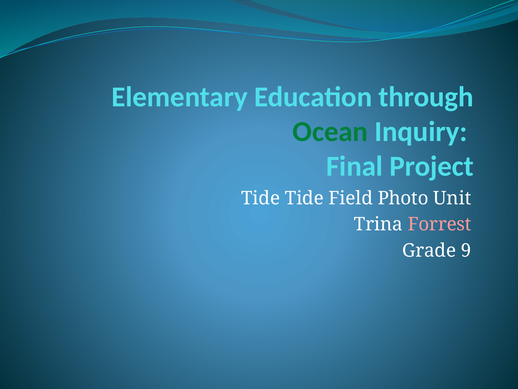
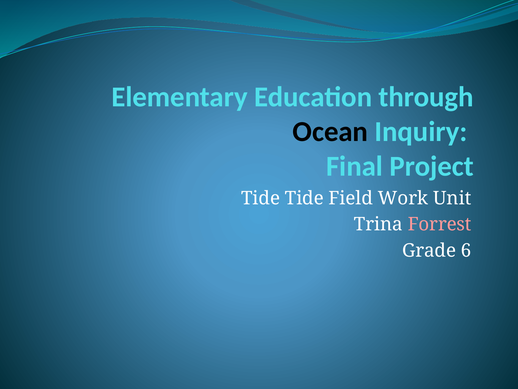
Ocean colour: green -> black (330, 132)
Photo: Photo -> Work (403, 198)
9: 9 -> 6 (466, 250)
